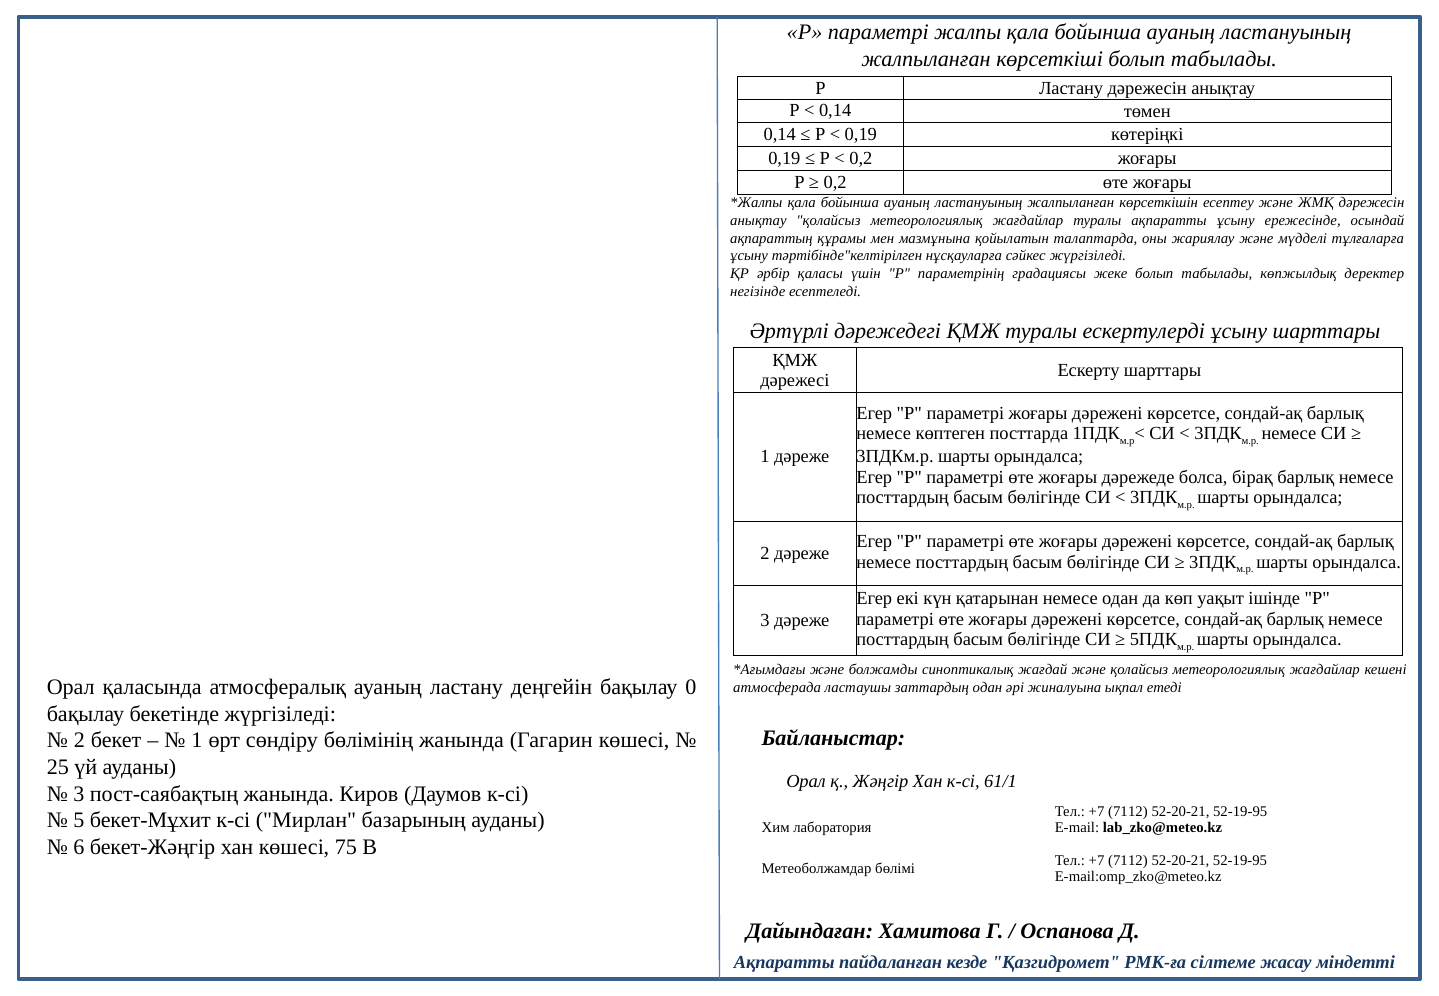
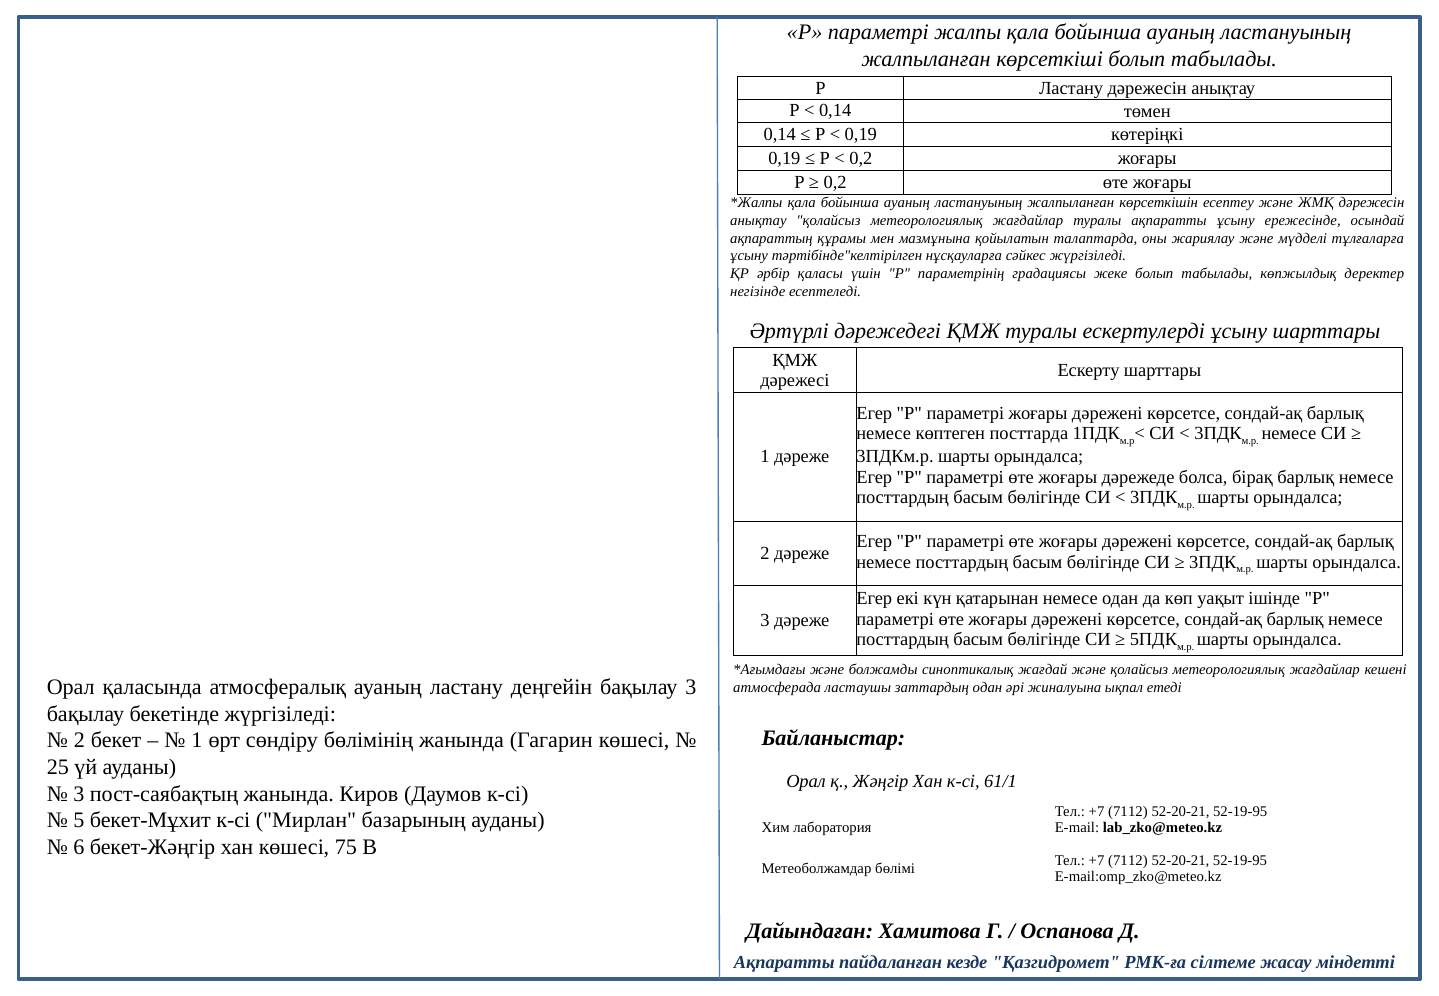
бақылау 0: 0 -> 3 (691, 688)
